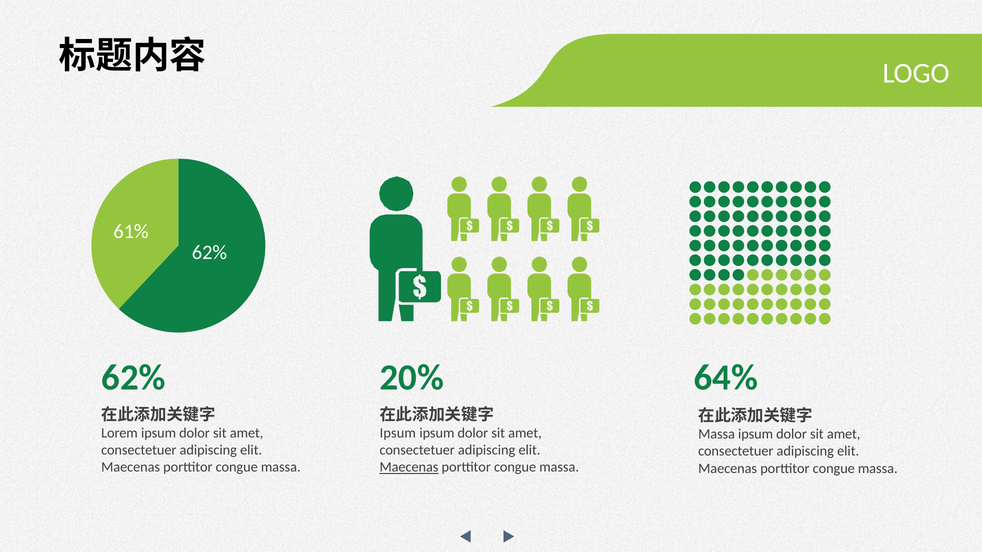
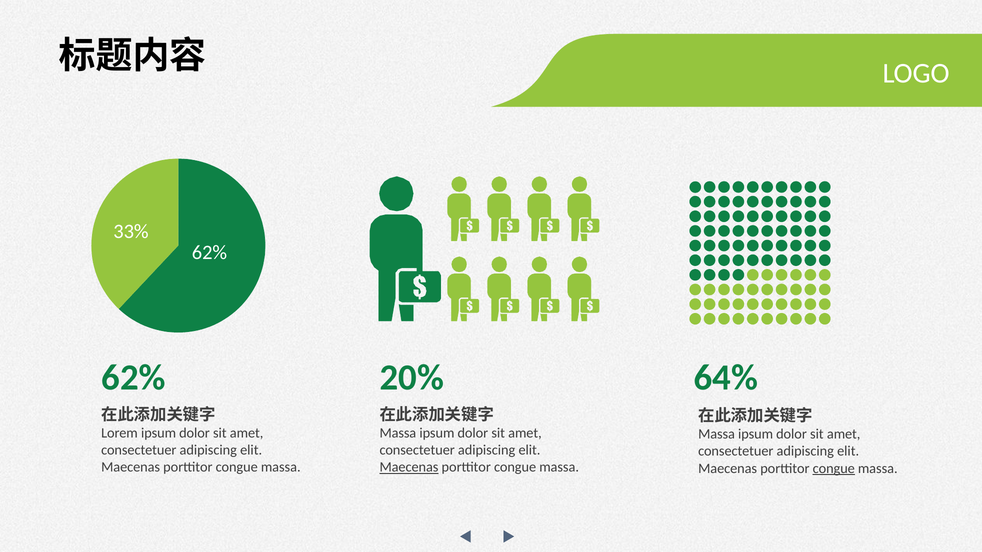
61%: 61% -> 33% (131, 232)
Ipsum: Ipsum -> Massa (398, 433)
congue underline: none -> present (834, 469)
